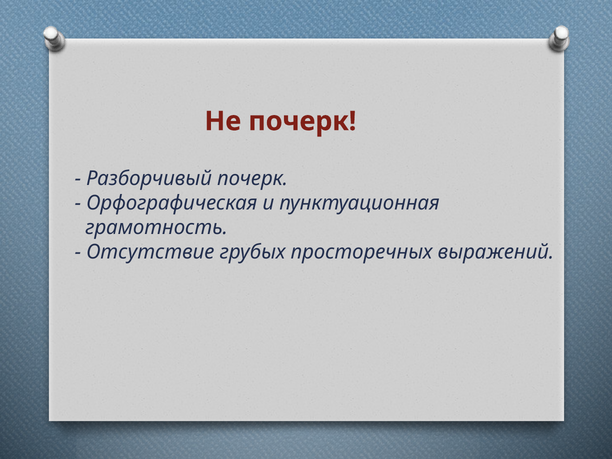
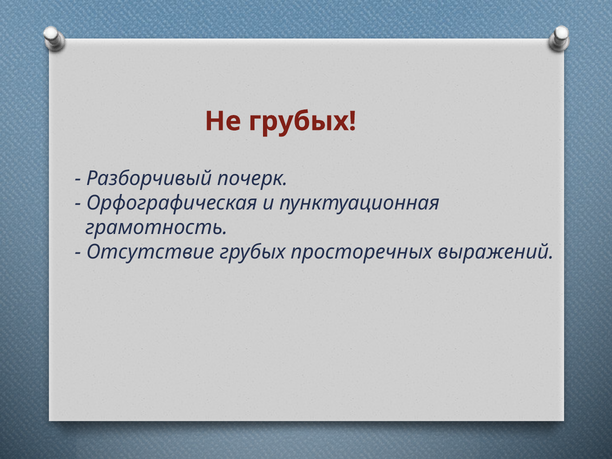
Не почерк: почерк -> грубых (302, 121)
